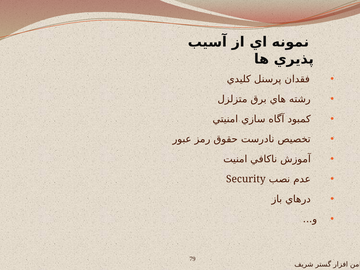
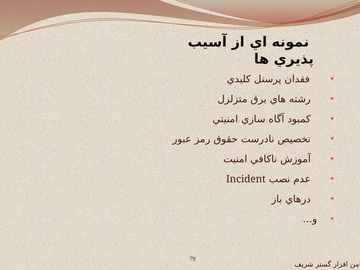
Security: Security -> Incident (246, 179)
